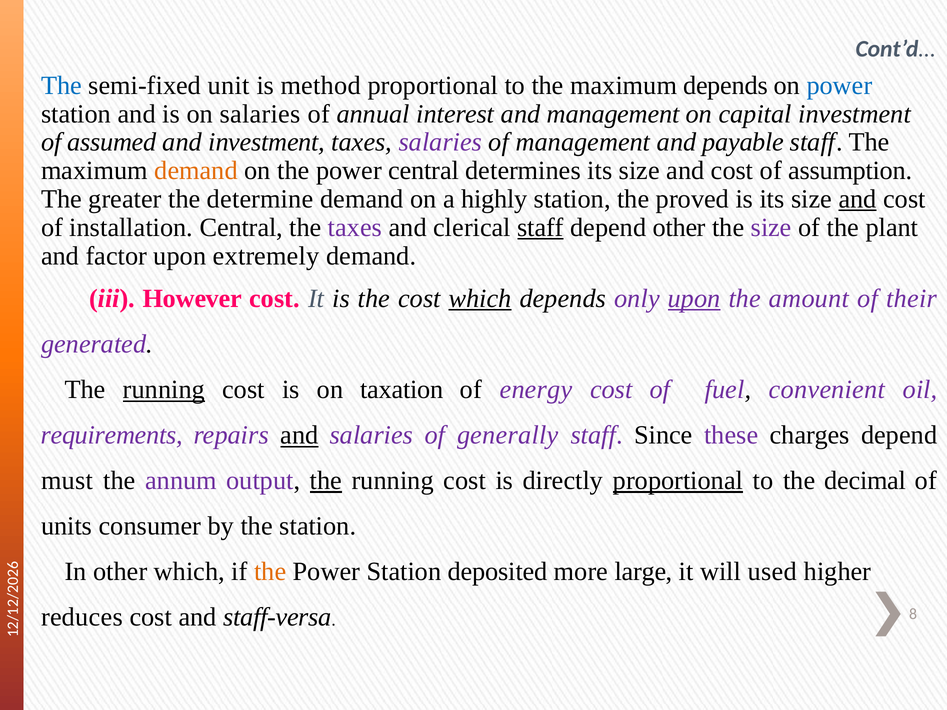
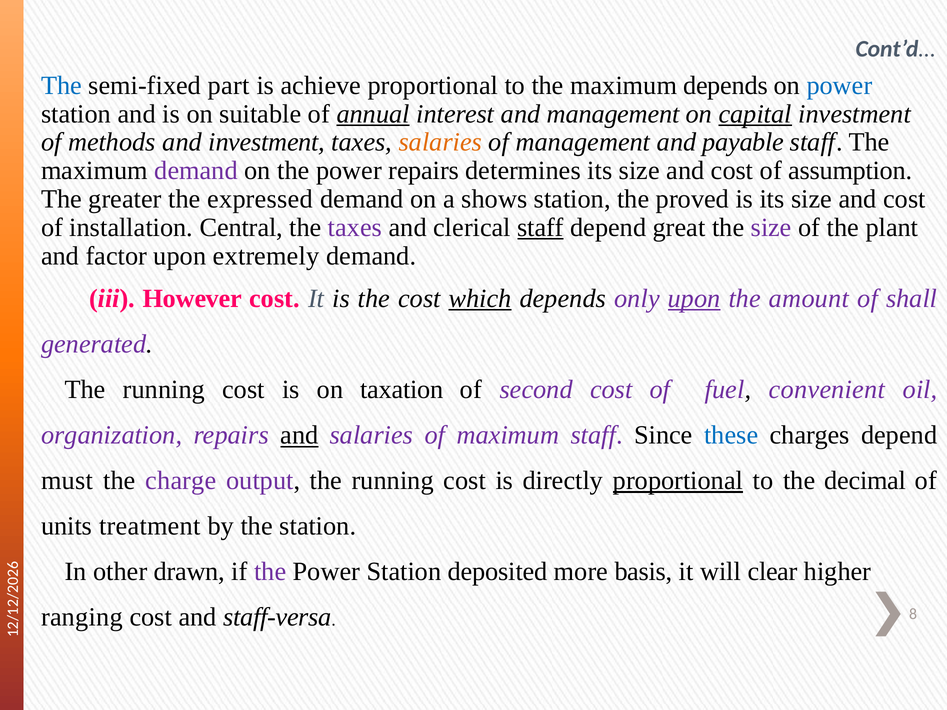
unit: unit -> part (229, 85)
method: method -> achieve (321, 85)
on salaries: salaries -> suitable (260, 114)
annual underline: none -> present (373, 114)
capital underline: none -> present (755, 114)
assumed: assumed -> methods (112, 142)
salaries colour: purple -> orange (440, 142)
demand colour: orange -> purple (196, 171)
power central: central -> repairs (424, 171)
determine: determine -> expressed (260, 199)
highly: highly -> shows (494, 199)
and underline: present -> none (858, 199)
depend other: other -> great (679, 228)
their: their -> shall (912, 299)
running underline: present -> none (164, 390)
energy: energy -> second (536, 390)
requirements: requirements -> organization (112, 435)
of generally: generally -> maximum (508, 435)
these colour: purple -> blue (731, 435)
annum: annum -> charge (181, 481)
the underline: present -> none (326, 481)
consumer: consumer -> treatment (150, 526)
other which: which -> drawn (189, 572)
the colour: orange -> purple (270, 572)
large: large -> basis (644, 572)
used: used -> clear (773, 572)
reduces: reduces -> ranging (82, 617)
